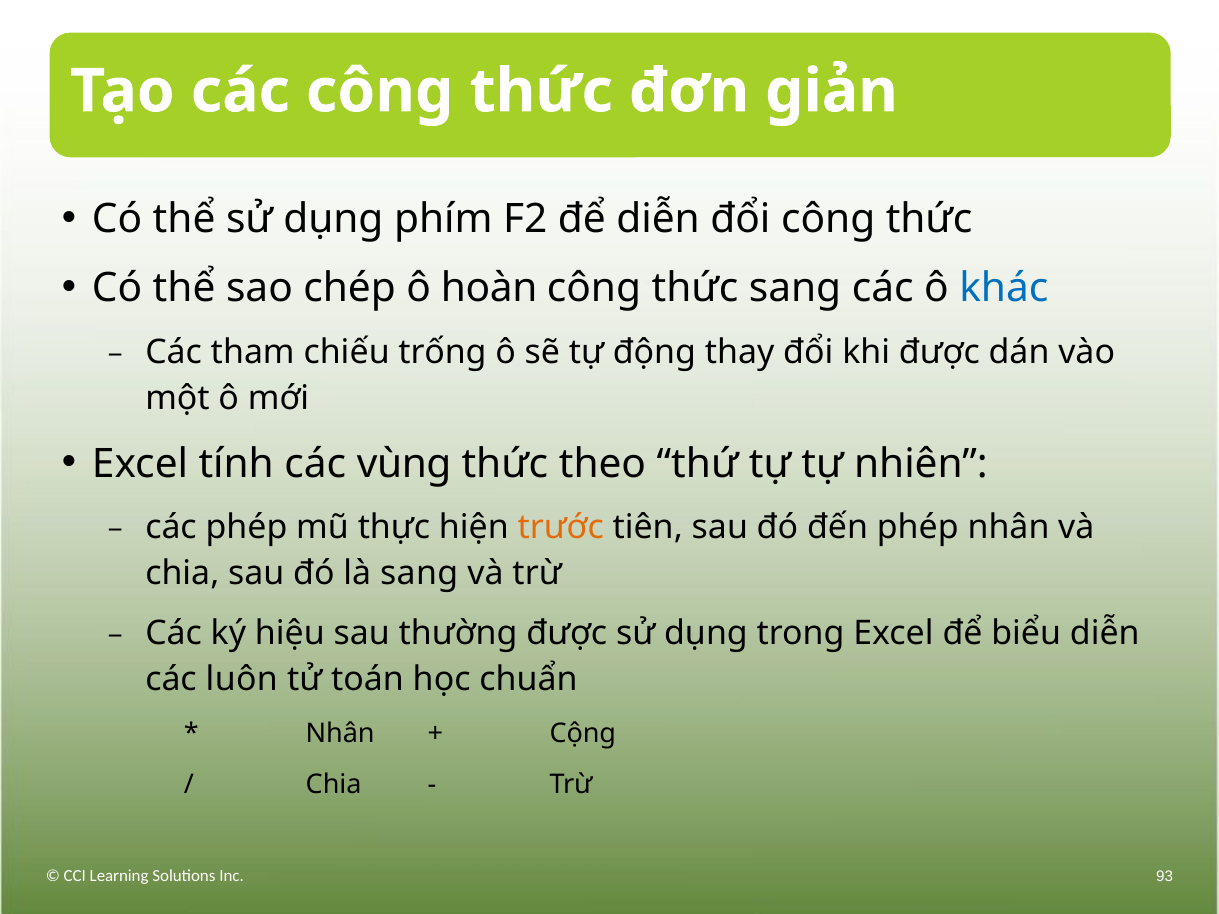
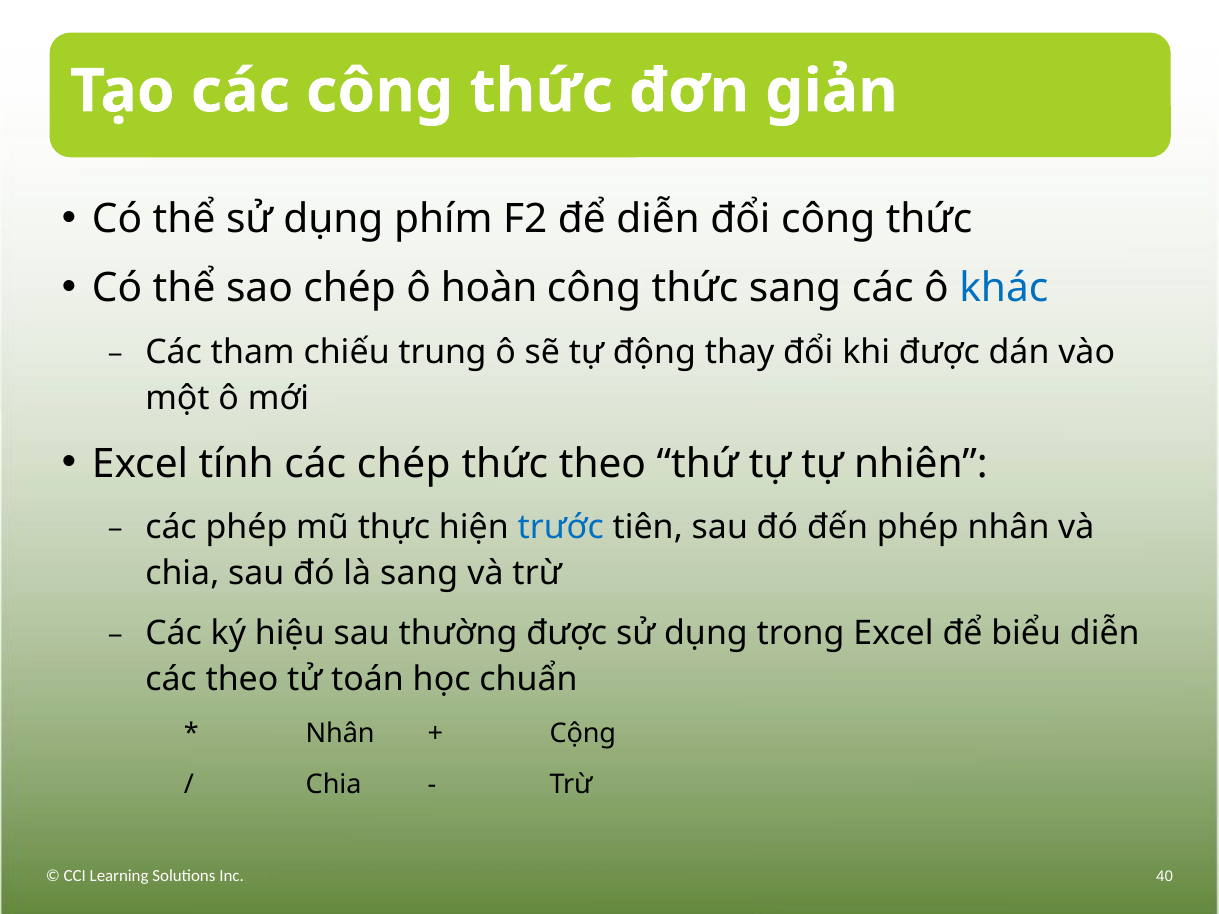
trống: trống -> trung (443, 352)
các vùng: vùng -> chép (404, 464)
trước colour: orange -> blue (561, 527)
các luôn: luôn -> theo (242, 680)
93: 93 -> 40 (1165, 877)
